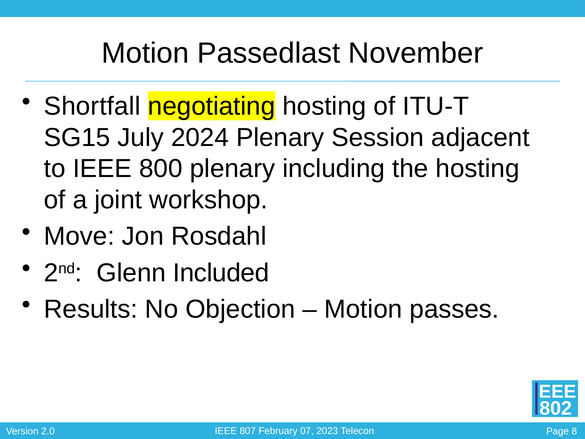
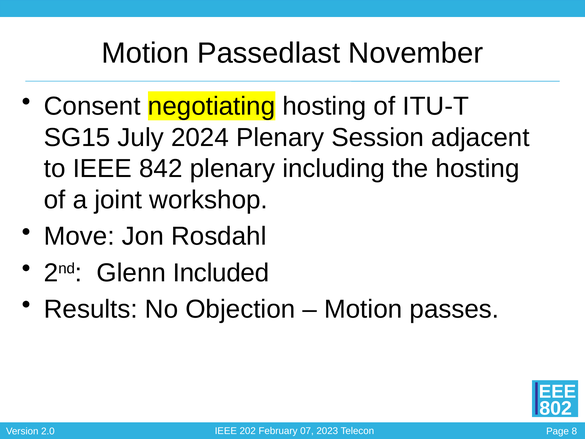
Shortfall: Shortfall -> Consent (92, 106)
800: 800 -> 842 (161, 169)
807: 807 -> 202 (248, 431)
